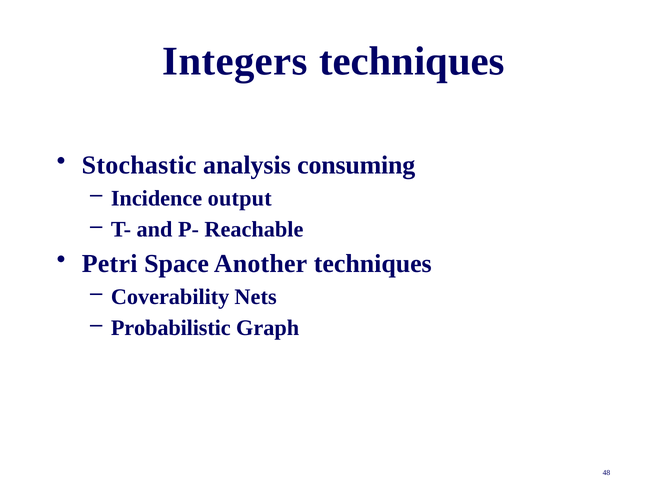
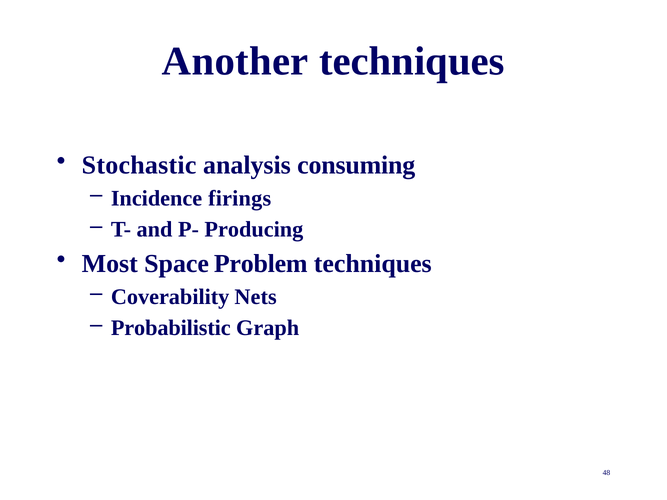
Integers: Integers -> Another (235, 61)
output: output -> firings (240, 198)
Reachable: Reachable -> Producing (254, 229)
Petri: Petri -> Most (110, 264)
Another: Another -> Problem (261, 264)
